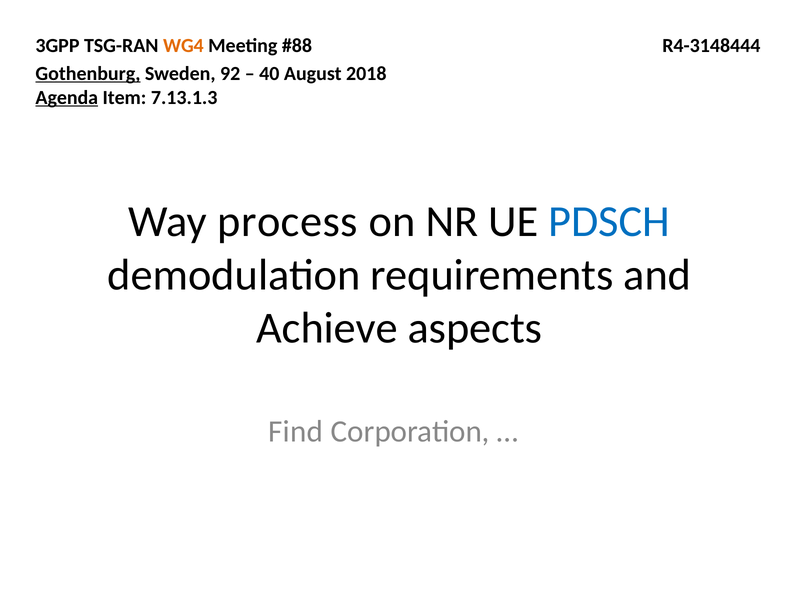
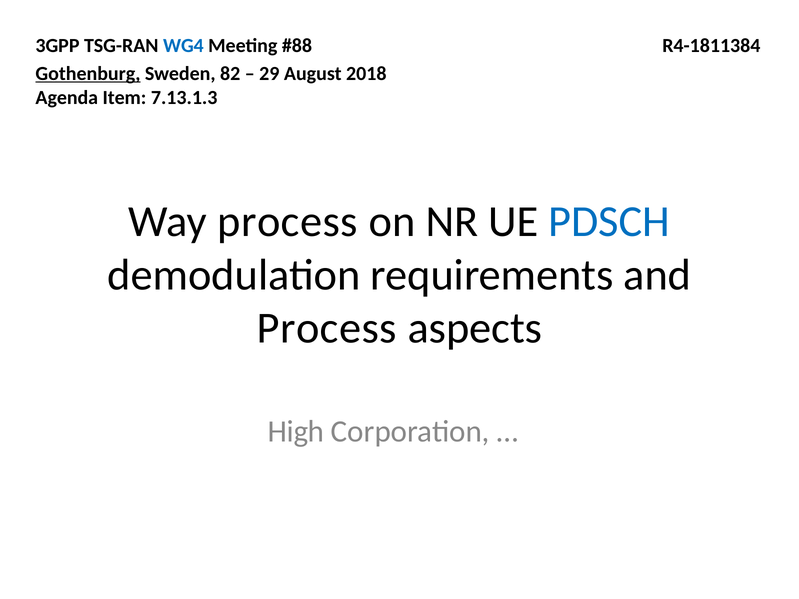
WG4 colour: orange -> blue (183, 46)
R4-3148444: R4-3148444 -> R4-1811384 (711, 46)
92: 92 -> 82 (230, 74)
40: 40 -> 29 (269, 74)
Agenda underline: present -> none (67, 98)
Achieve: Achieve -> Process (327, 328)
Find: Find -> High (296, 432)
